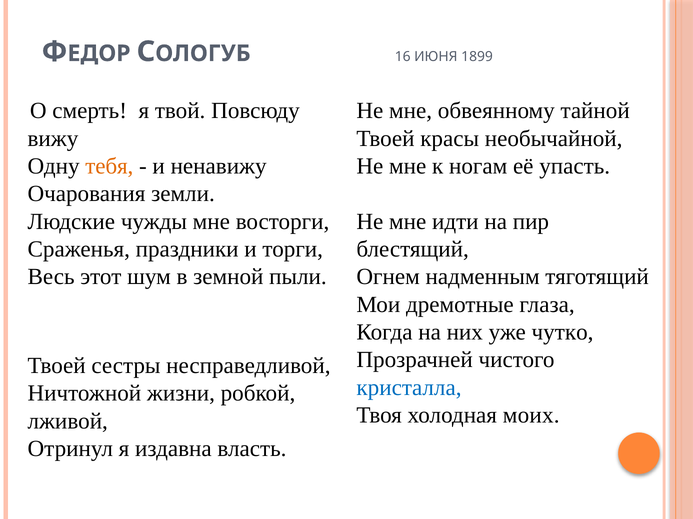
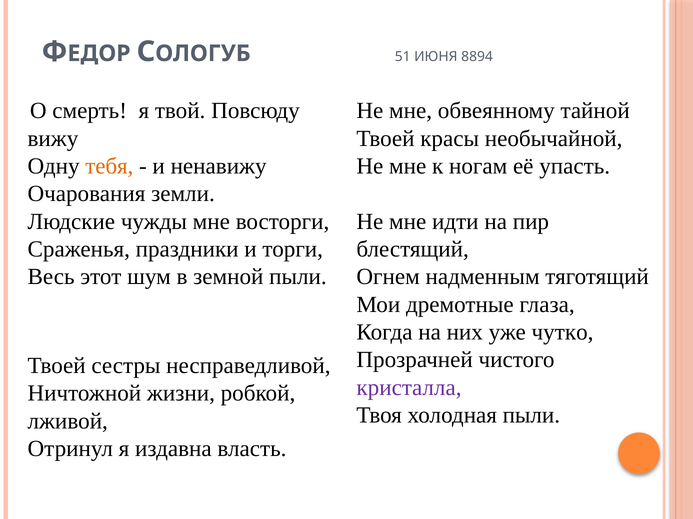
16: 16 -> 51 (403, 57)
1899: 1899 -> 8894 (477, 57)
кристалла colour: blue -> purple (409, 388)
холодная моих: моих -> пыли (531, 416)
